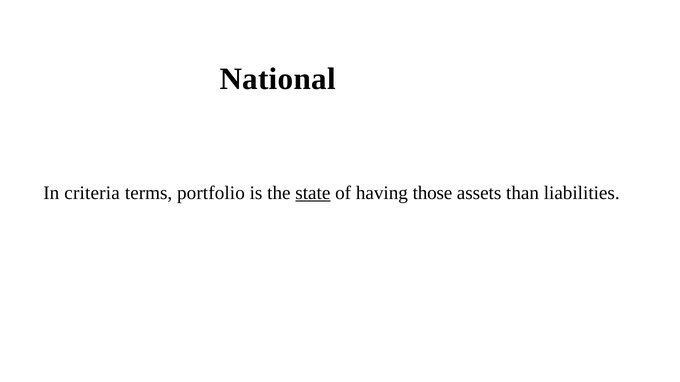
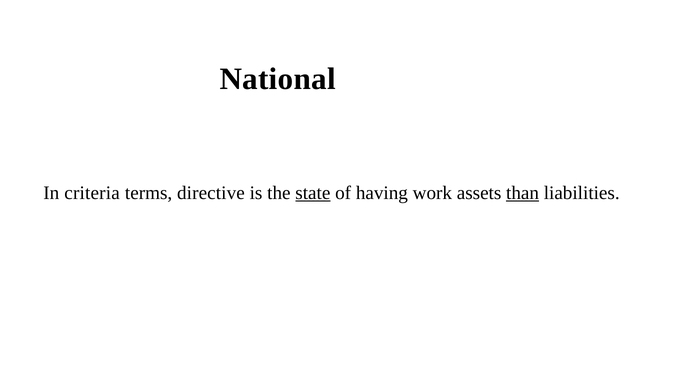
portfolio: portfolio -> directive (211, 193)
those: those -> work (432, 193)
than underline: none -> present (523, 193)
